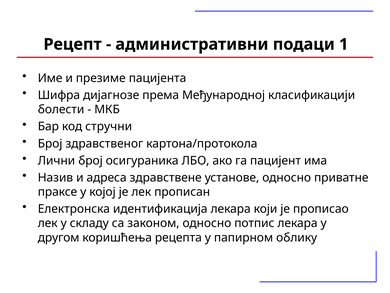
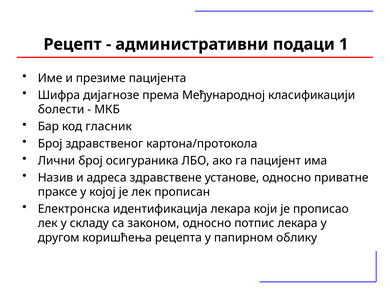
стручни: стручни -> гласник (109, 126)
